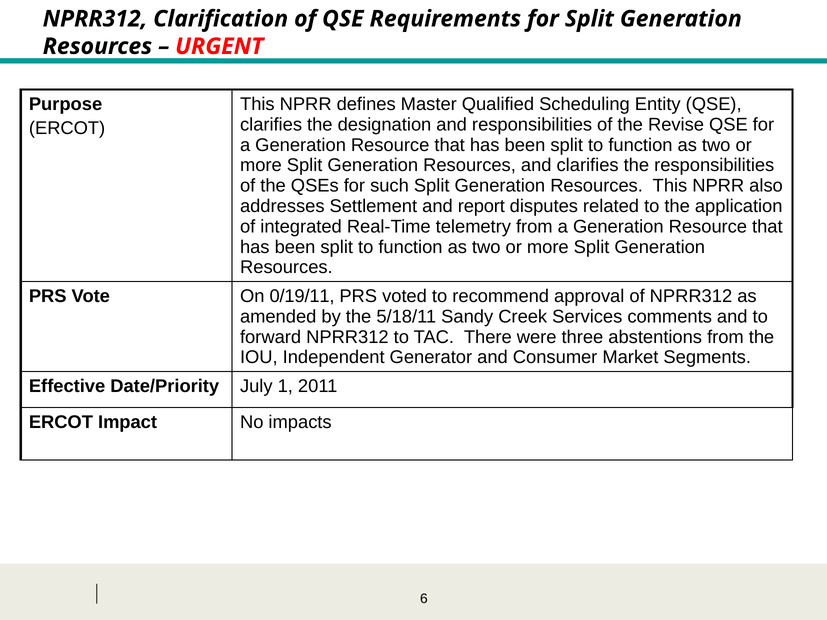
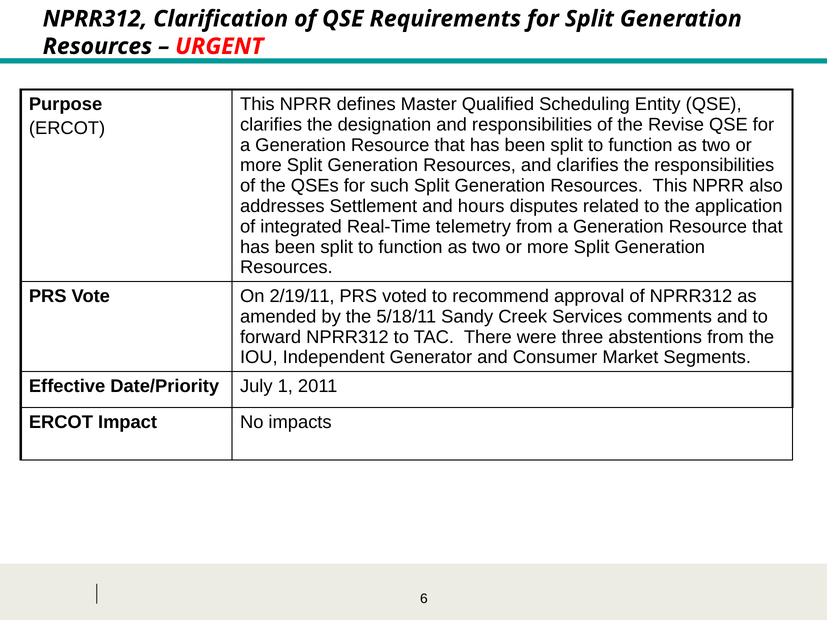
report: report -> hours (481, 206)
0/19/11: 0/19/11 -> 2/19/11 (302, 296)
